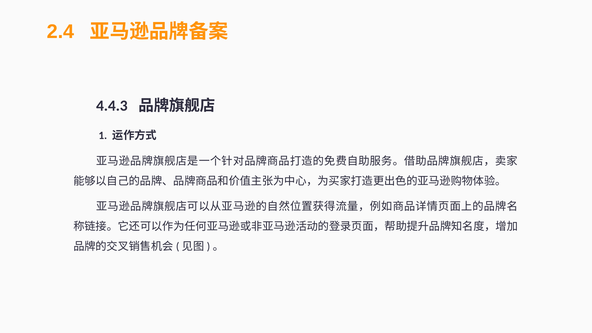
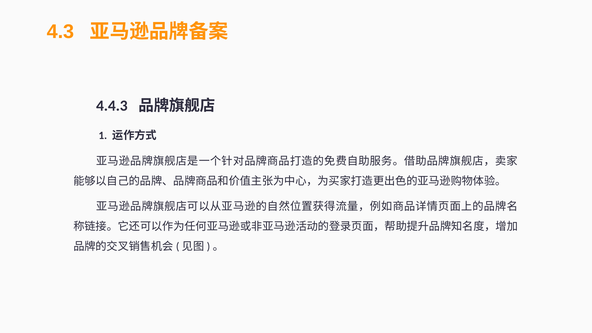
2.4: 2.4 -> 4.3 (61, 32)
